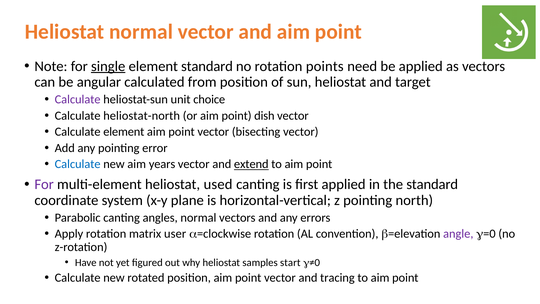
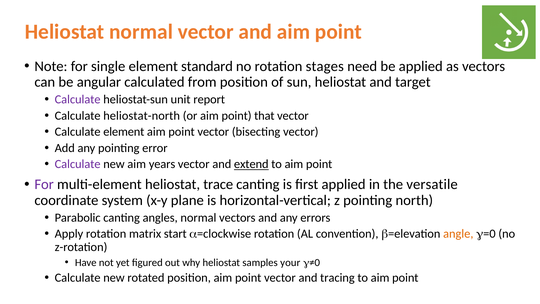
single underline: present -> none (108, 66)
points: points -> stages (325, 66)
choice: choice -> report (209, 99)
dish: dish -> that (264, 116)
Calculate colour: blue -> purple (78, 164)
used: used -> trace (218, 184)
the standard: standard -> versatile (432, 184)
user: user -> start (175, 234)
angle colour: purple -> orange (458, 234)
start: start -> your (290, 262)
